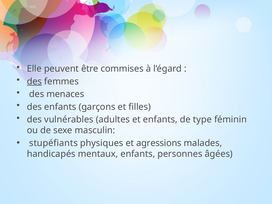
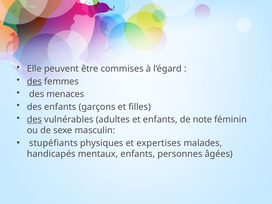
des underline: none -> present (34, 120)
type: type -> note (202, 120)
agressions: agressions -> expertises (159, 143)
